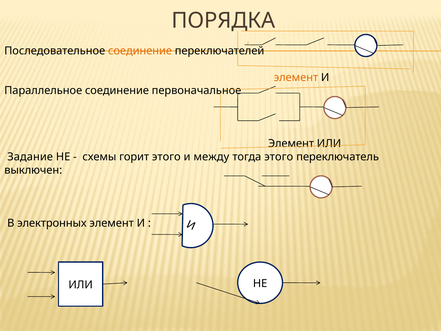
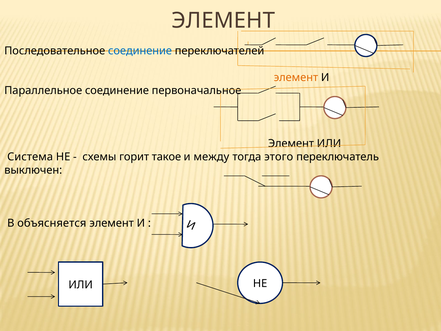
ПОРЯДКА: ПОРЯДКА -> ЭЛЕМЕНТ (223, 20)
соединение colour: orange -> blue (140, 51)
Задание: Задание -> Система (30, 157)
горит этого: этого -> такое (166, 157)
электронных: электронных -> объясняется (52, 223)
